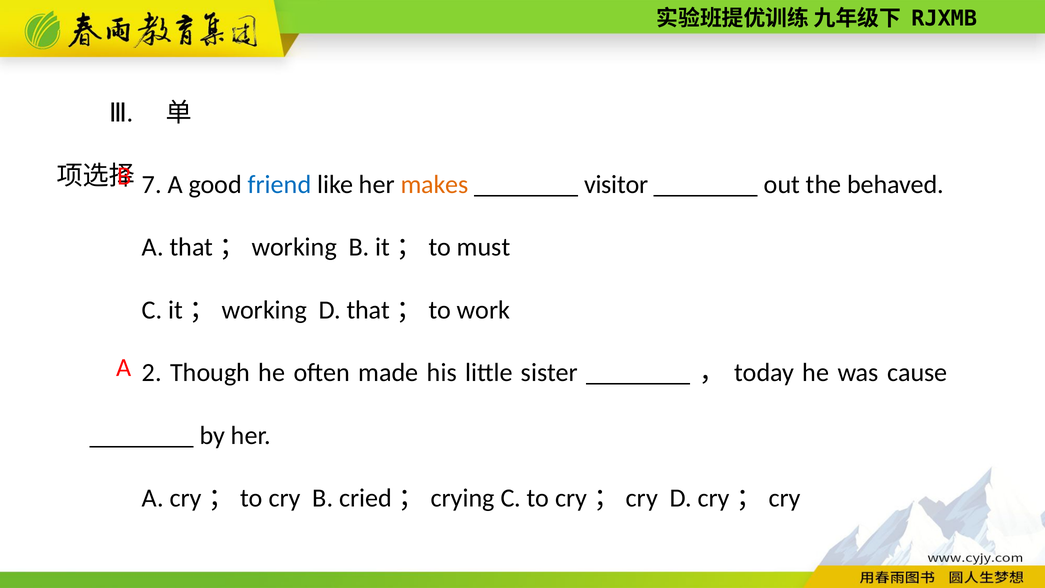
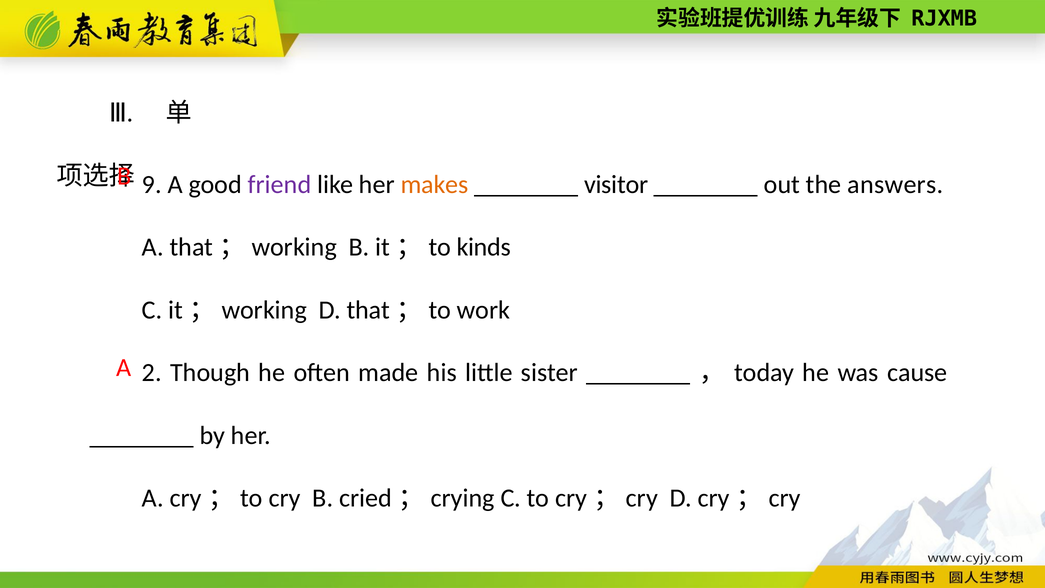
7: 7 -> 9 (152, 184)
friend colour: blue -> purple (280, 184)
behaved: behaved -> answers (895, 184)
must: must -> kinds (484, 247)
